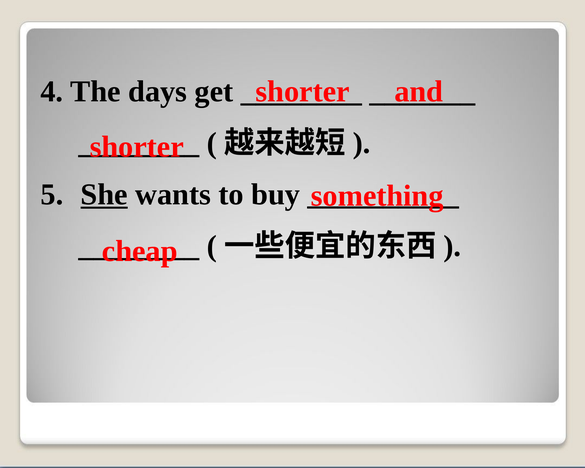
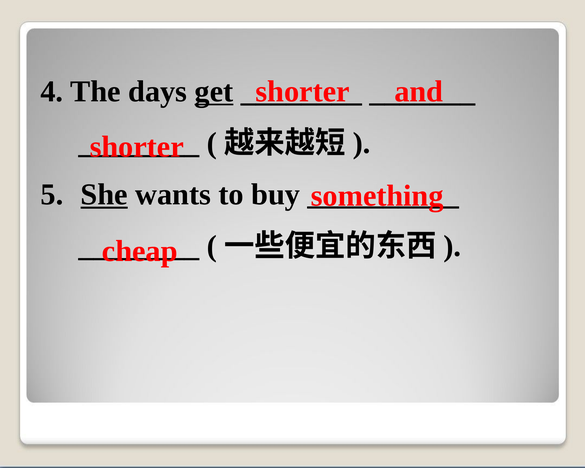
get underline: none -> present (214, 91)
